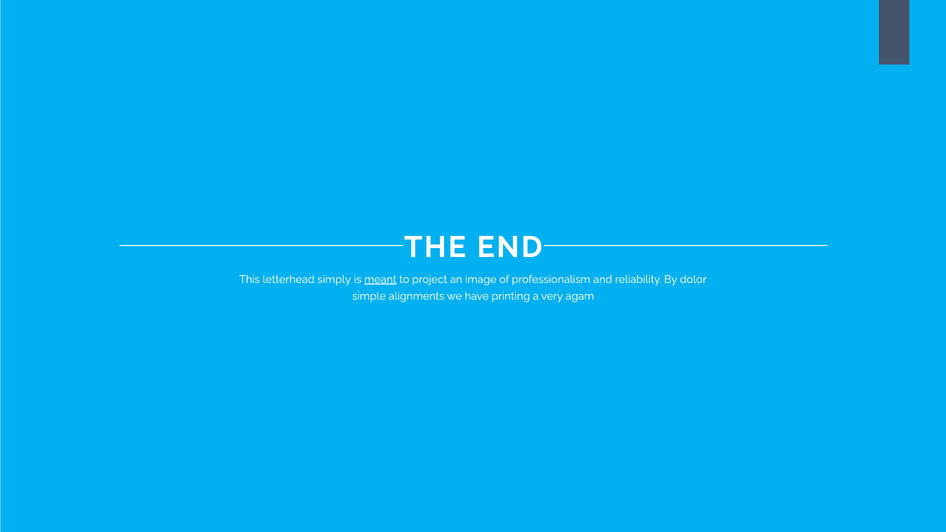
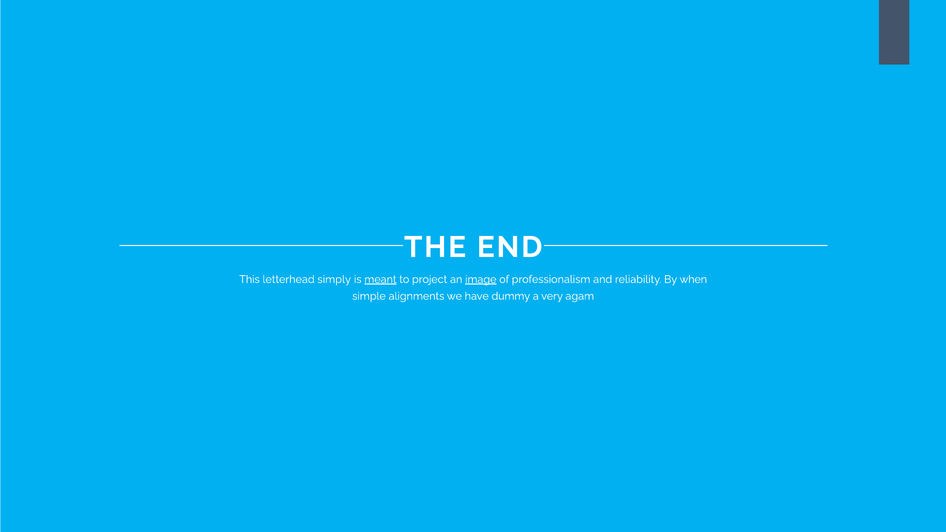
image underline: none -> present (481, 279)
dolor: dolor -> when (693, 279)
printing: printing -> dummy (511, 296)
